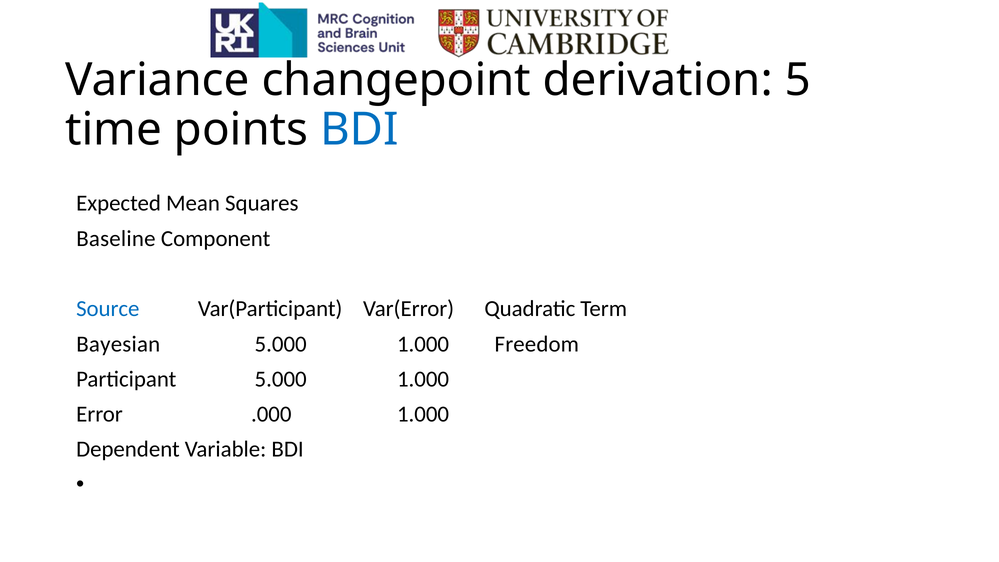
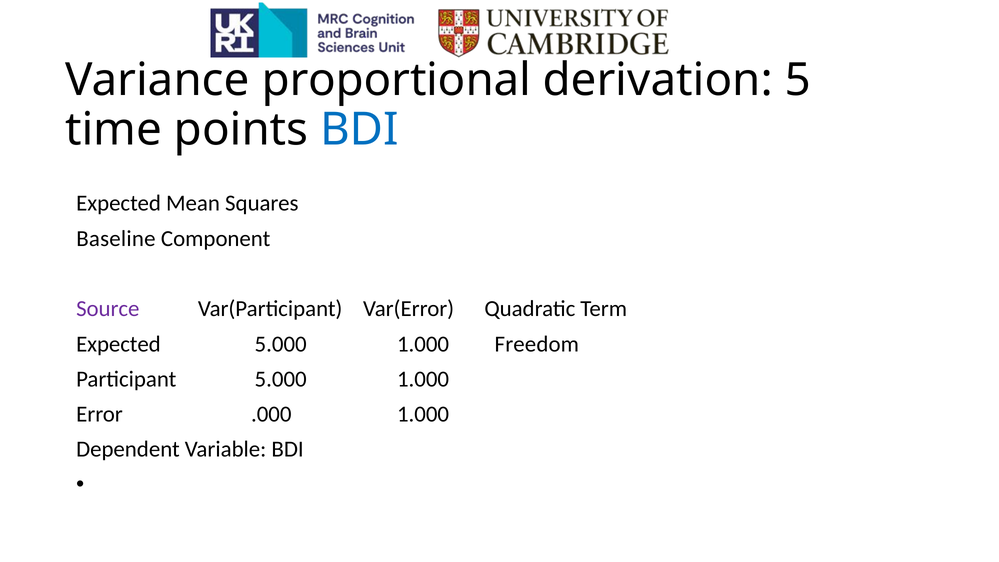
changepoint: changepoint -> proportional (396, 80)
Source colour: blue -> purple (108, 309)
Bayesian: Bayesian -> Expected (118, 344)
